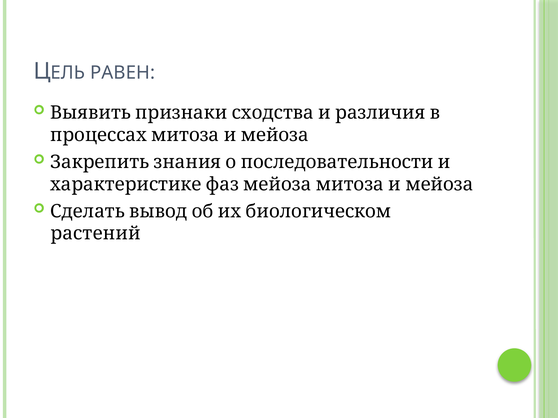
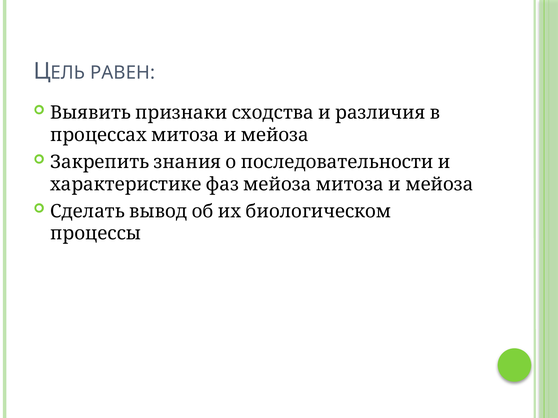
растений: растений -> процессы (96, 234)
